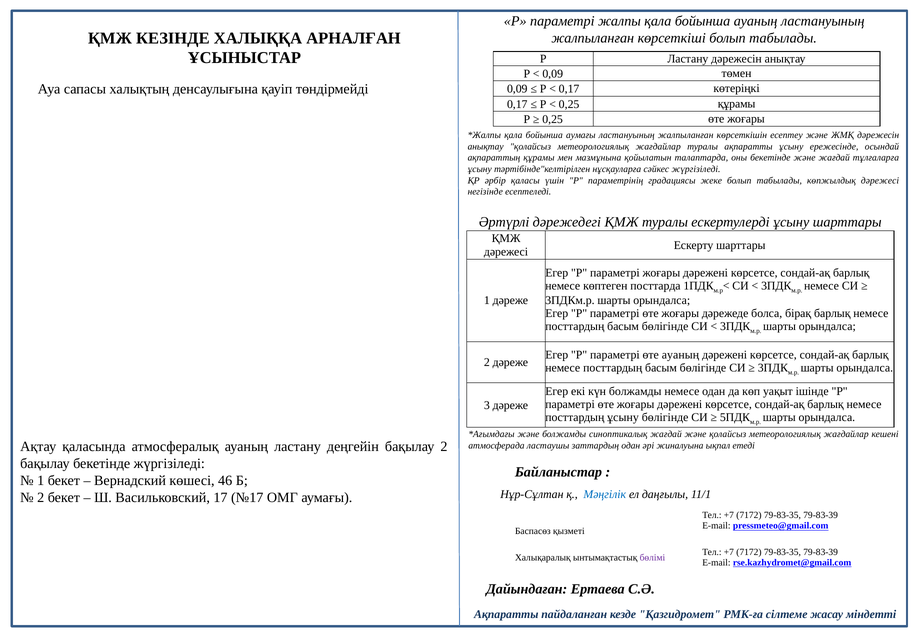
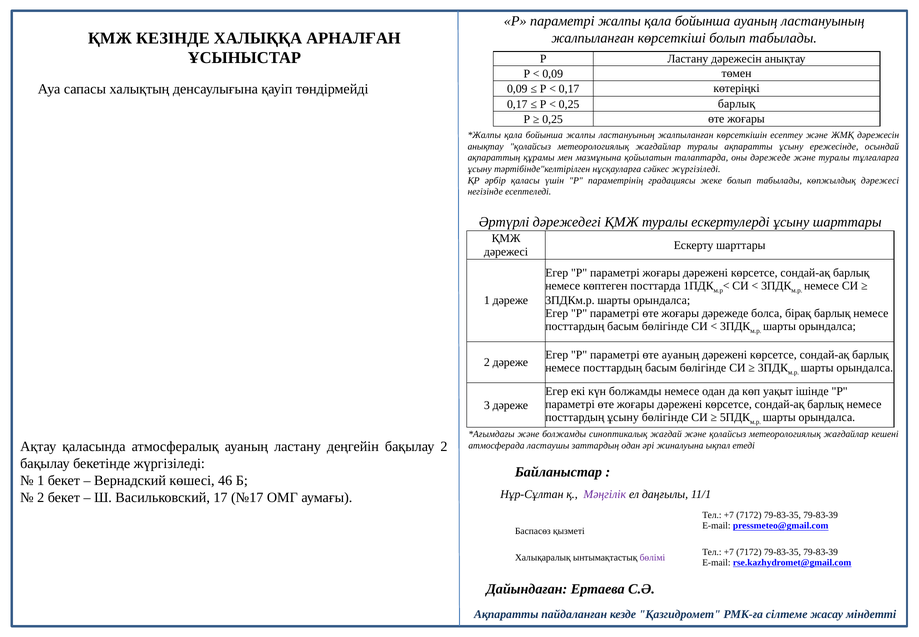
0,25 құрамы: құрамы -> барлық (737, 104)
бойынша аумағы: аумағы -> жалпы (581, 135)
оны бекетінде: бекетінде -> дәрежеде (770, 158)
және жағдай: жағдай -> туралы (834, 158)
Мәңгілік colour: blue -> purple (605, 494)
